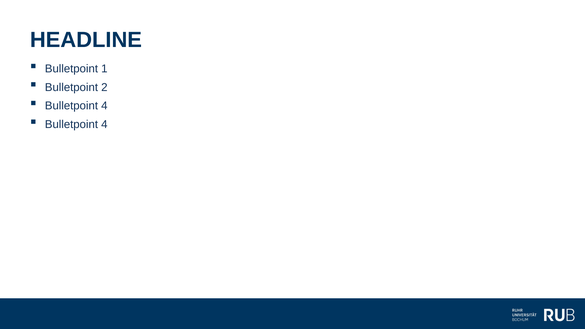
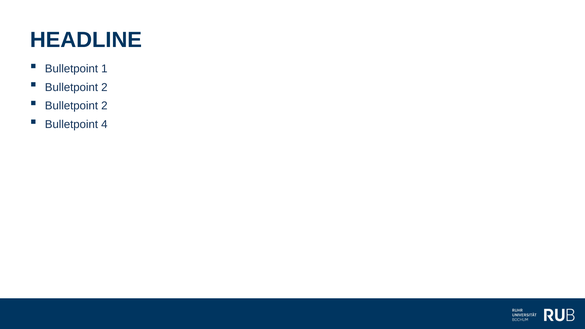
4: 4 -> 2 (104, 106)
